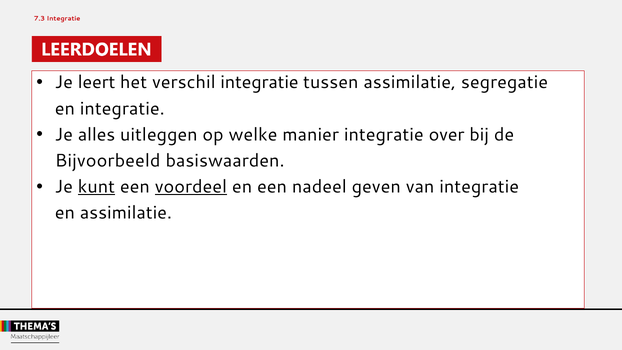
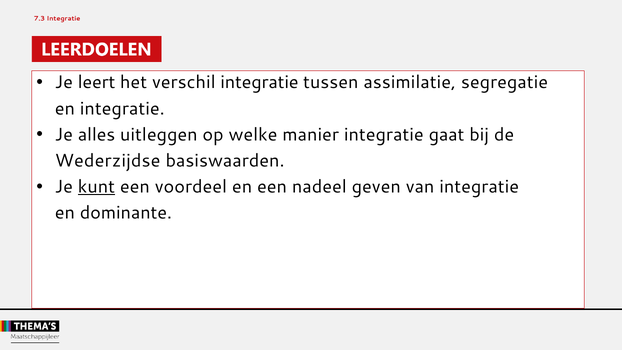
over: over -> gaat (447, 135)
Bijvoorbeeld: Bijvoorbeeld -> Wederzijdse (108, 161)
voordeel underline: present -> none (191, 187)
en assimilatie: assimilatie -> dominante (126, 213)
